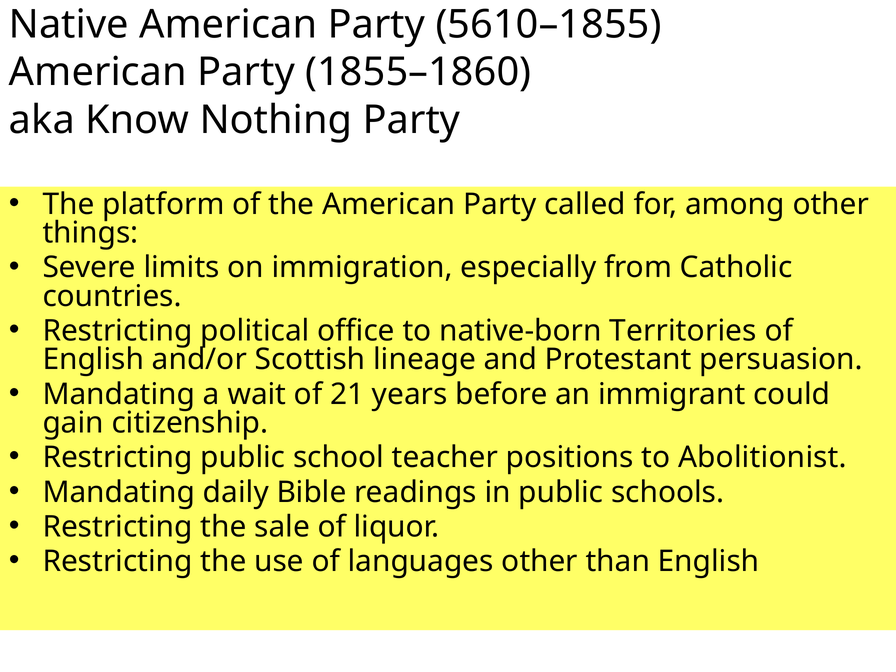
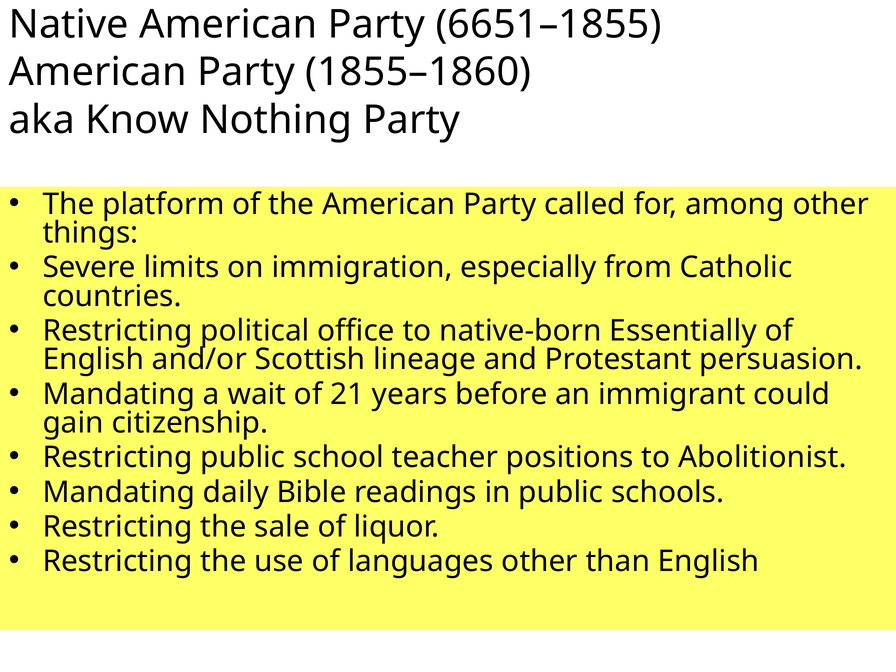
5610–1855: 5610–1855 -> 6651–1855 (549, 24)
Territories: Territories -> Essentially (683, 331)
